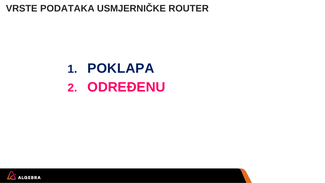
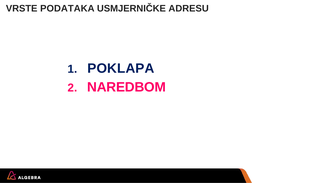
ROUTER: ROUTER -> ADRESU (189, 9)
ODREĐENU: ODREĐENU -> NAREDBOM (127, 87)
